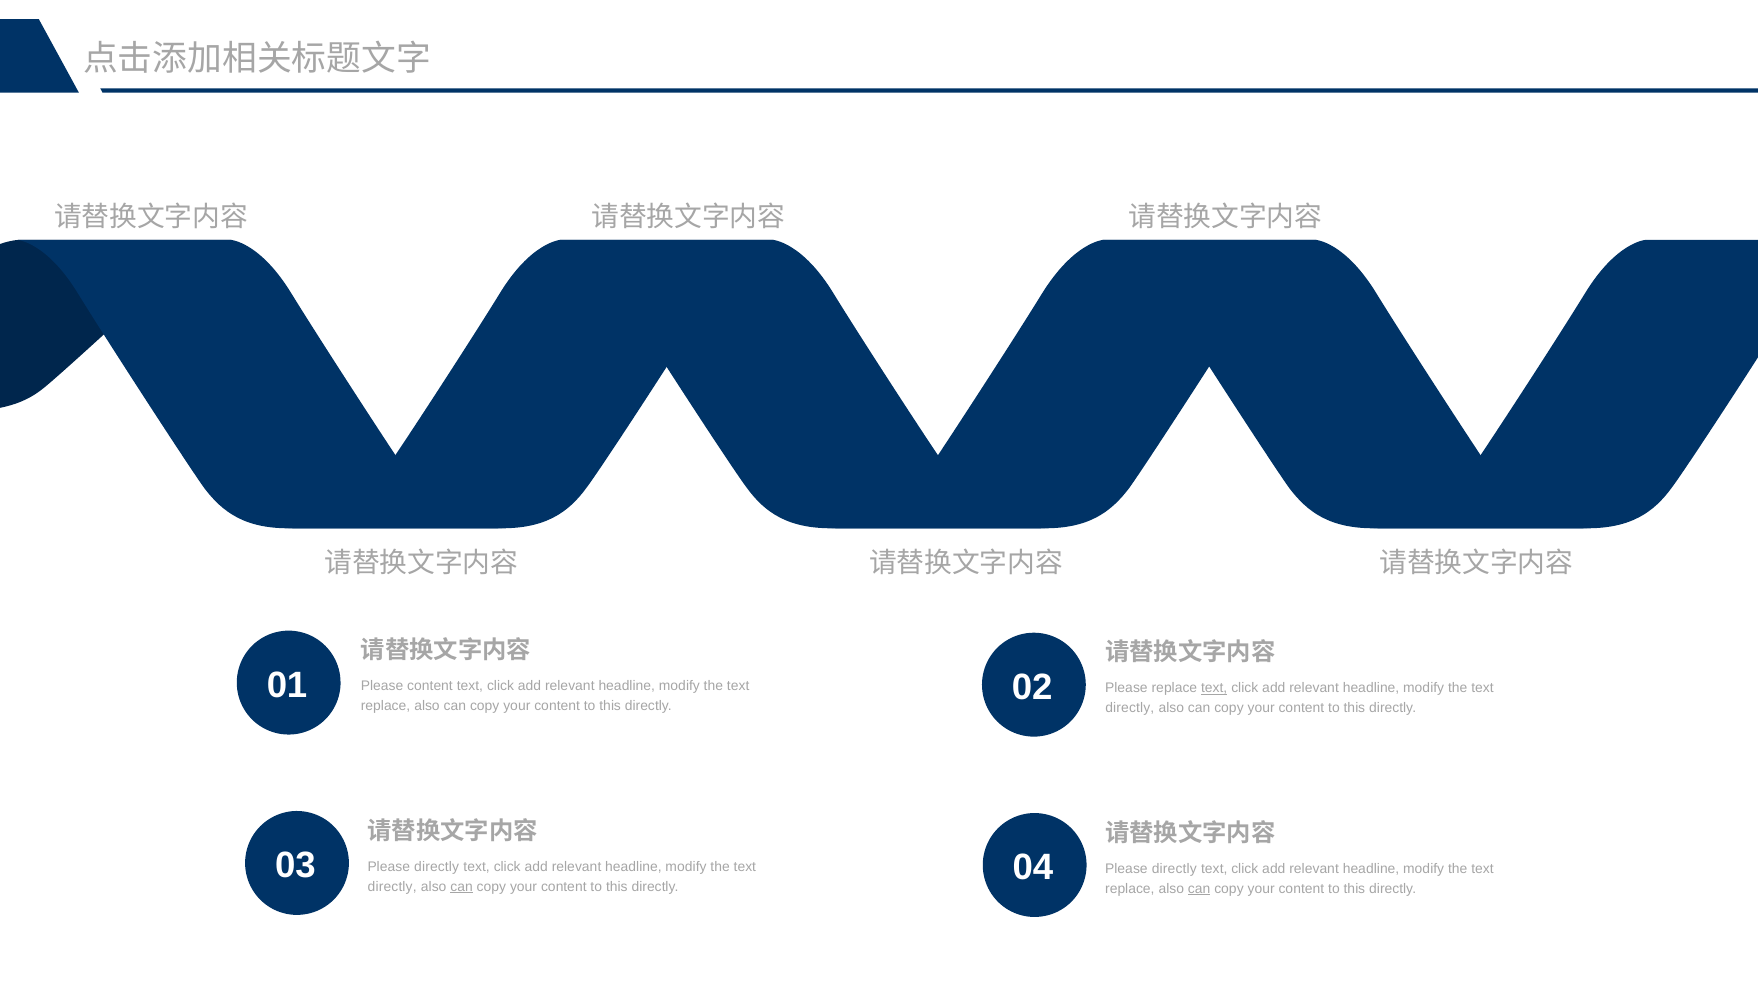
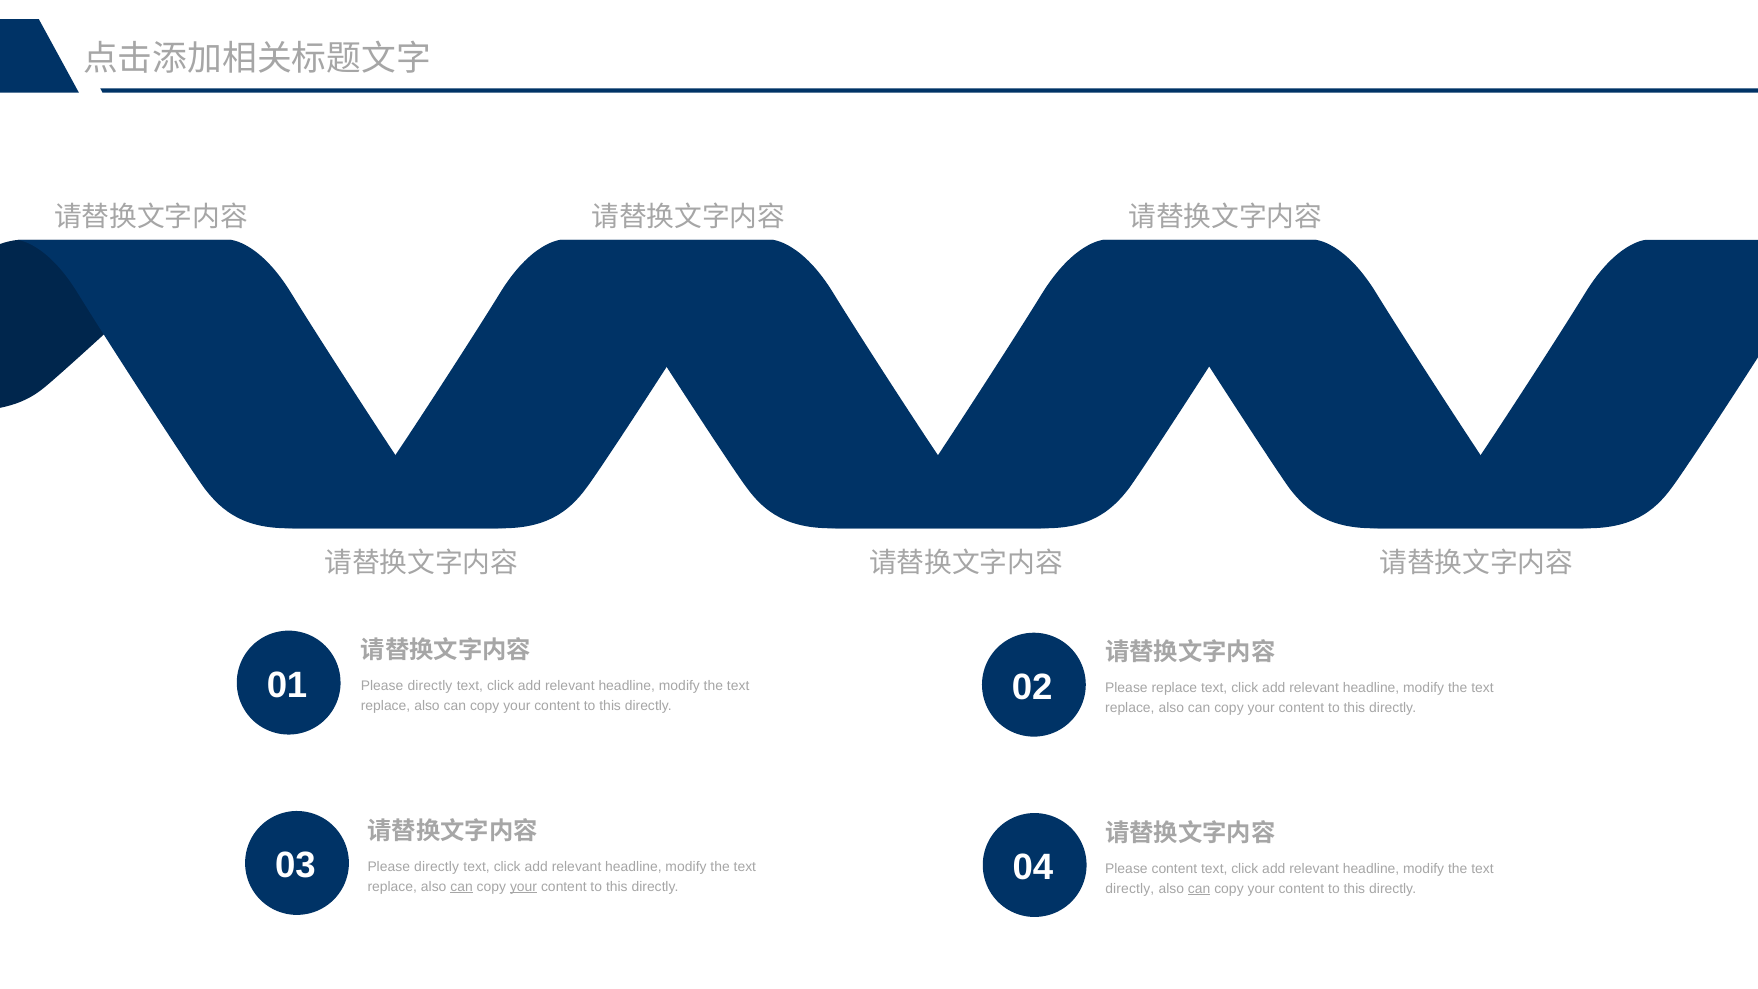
content: content -> directly (430, 686)
text underline: present -> none (1214, 688)
directly: directly -> replace (1130, 708)
directly: directly -> content (1174, 868)
directly: directly -> replace (392, 886)
your underline: none -> present (524, 886)
replace: replace -> directly (1130, 888)
